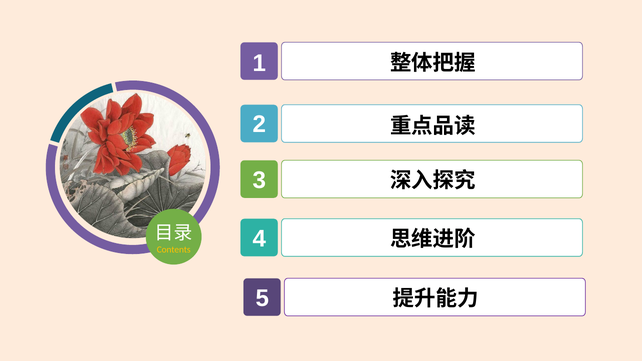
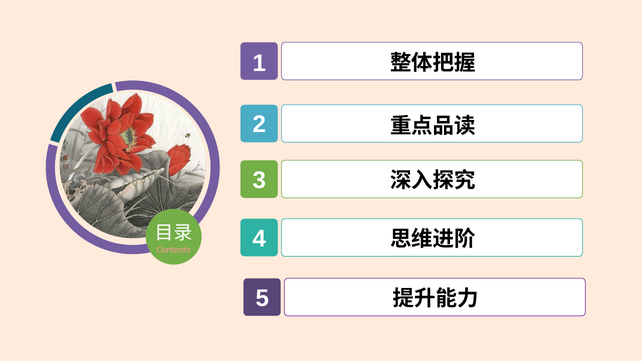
Contents colour: yellow -> pink (174, 250)
